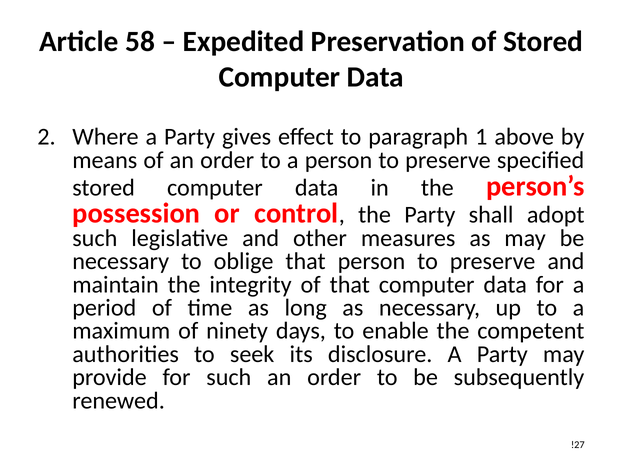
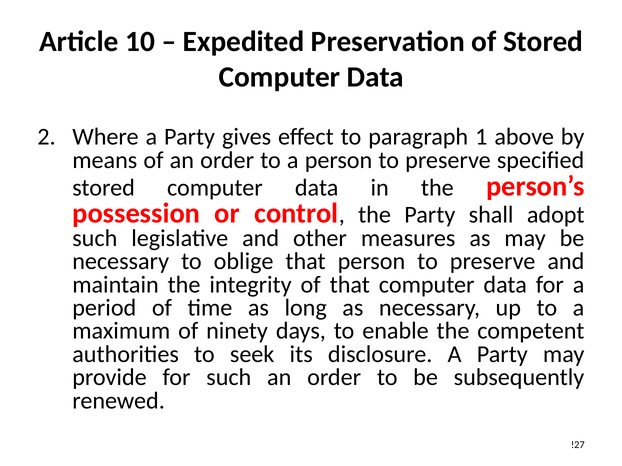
58: 58 -> 10 (140, 42)
